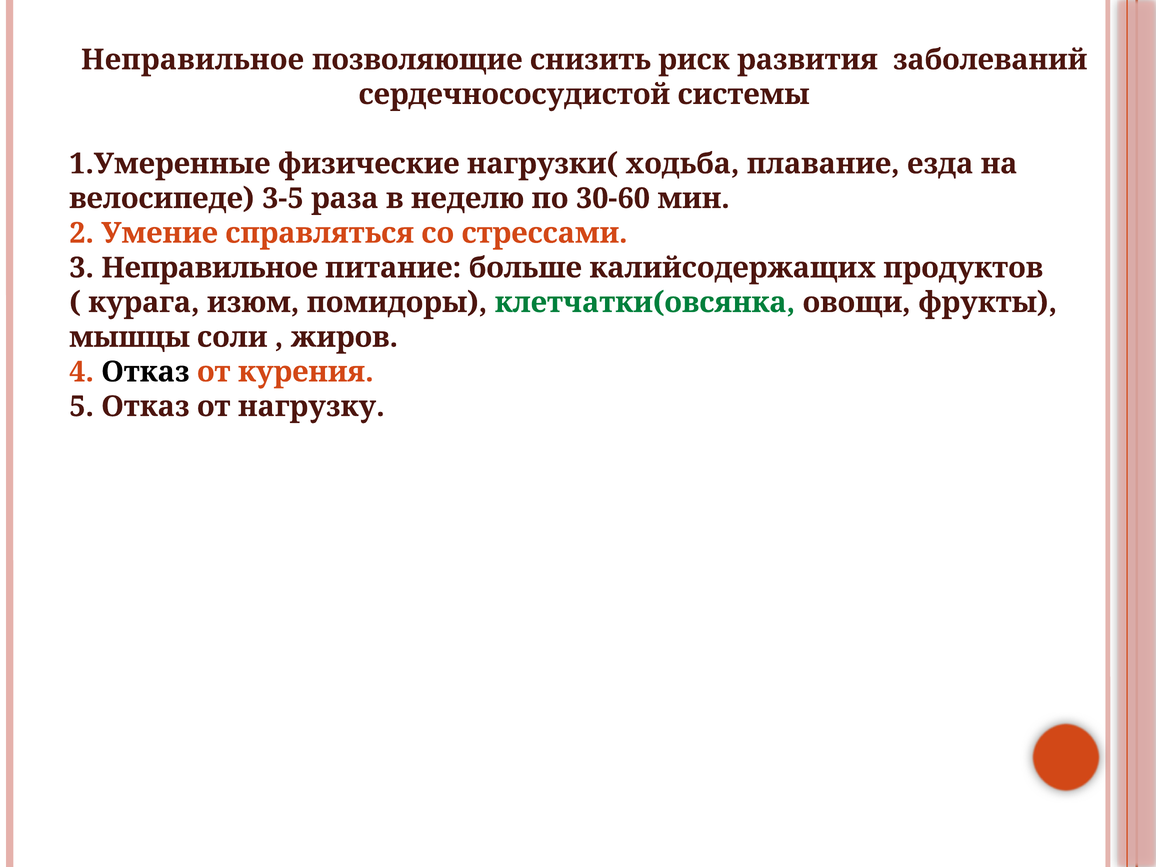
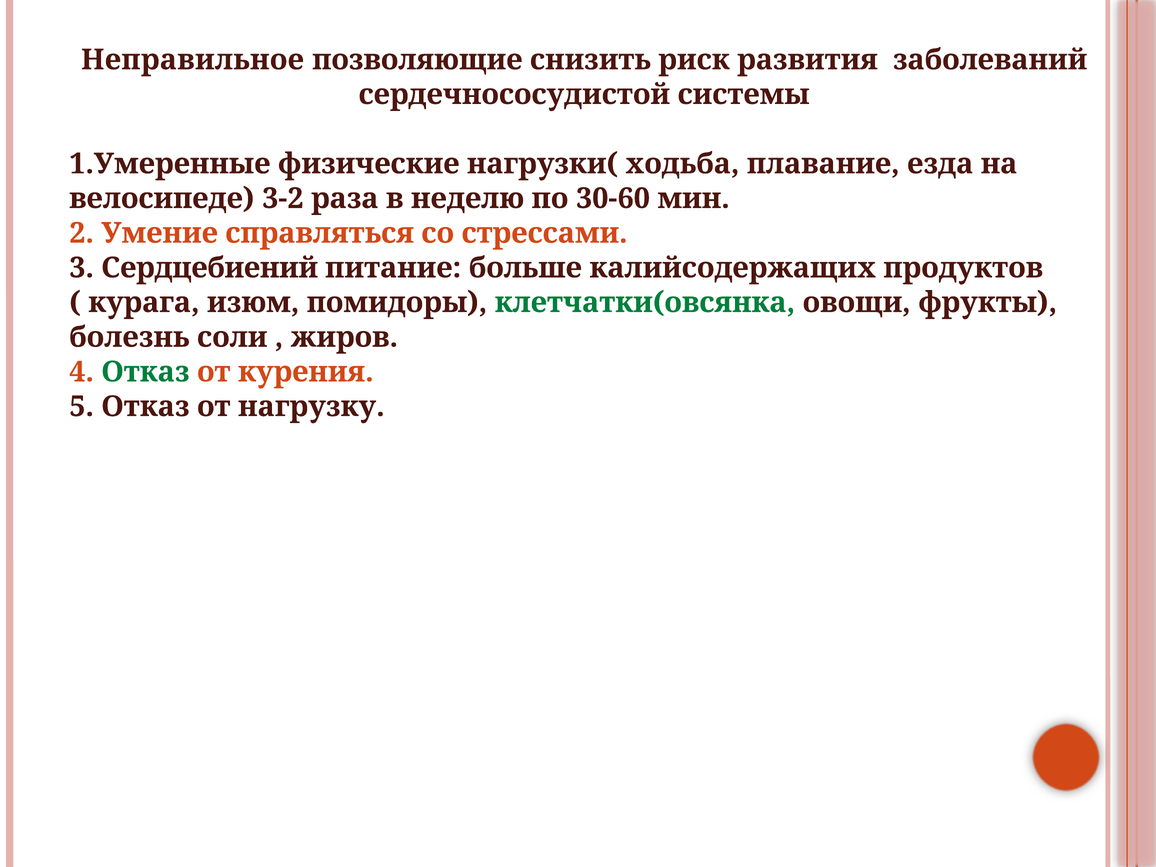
3-5: 3-5 -> 3-2 (283, 198)
3 Неправильное: Неправильное -> Сердцебиений (210, 268)
мышцы: мышцы -> болезнь (129, 337)
Отказ colour: black -> green (145, 372)
